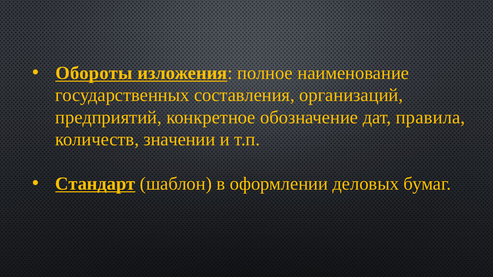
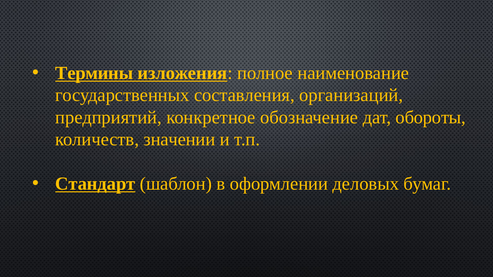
Обороты: Обороты -> Термины (94, 73)
правила: правила -> обороты (431, 117)
